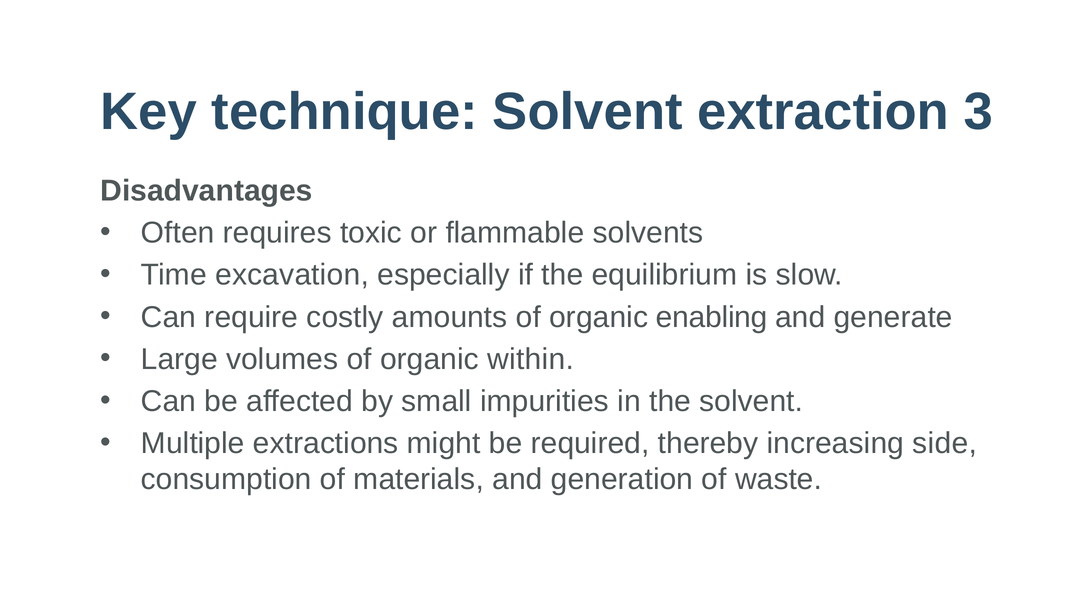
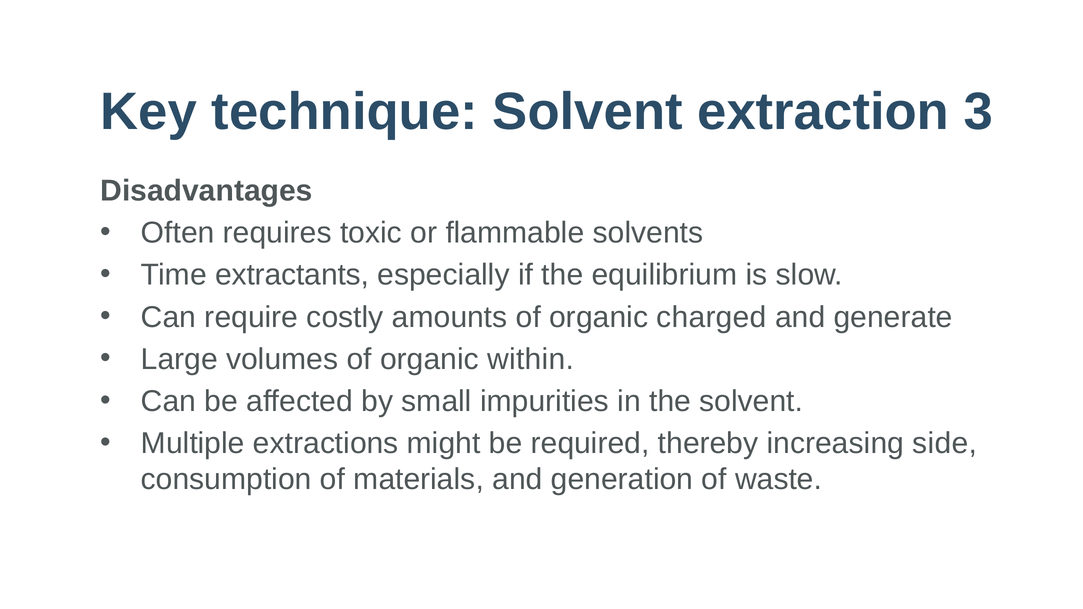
excavation: excavation -> extractants (292, 275)
enabling: enabling -> charged (711, 317)
